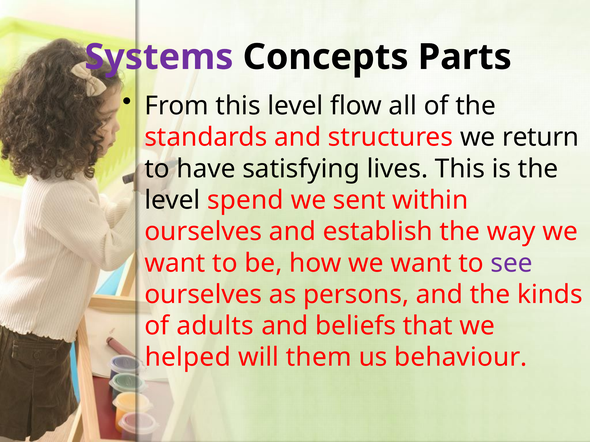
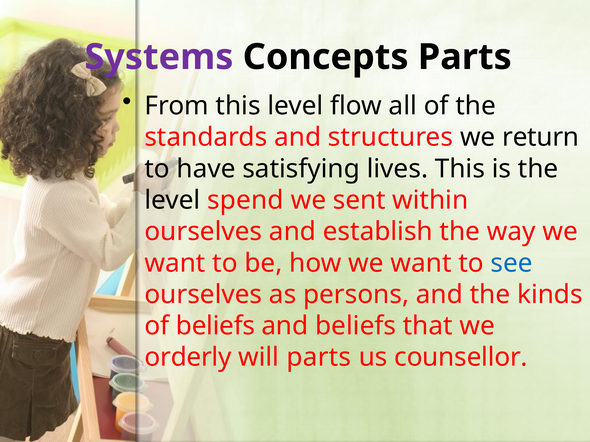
see colour: purple -> blue (512, 263)
of adults: adults -> beliefs (215, 326)
helped: helped -> orderly (188, 358)
will them: them -> parts (319, 358)
behaviour: behaviour -> counsellor (461, 358)
